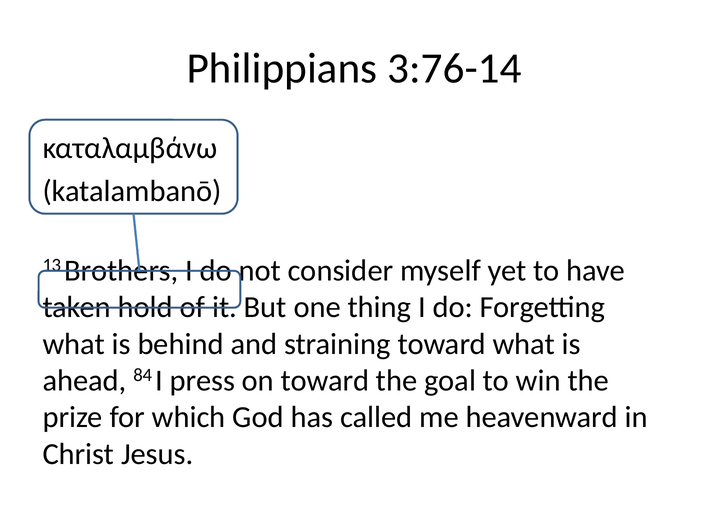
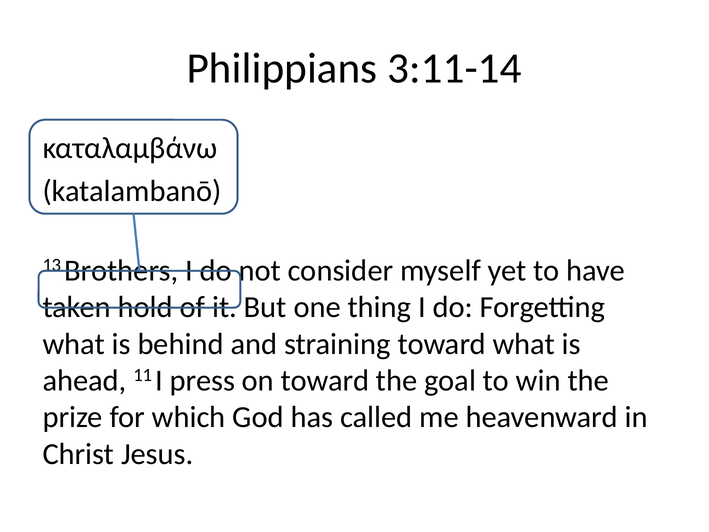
3:76-14: 3:76-14 -> 3:11-14 (454, 69)
84: 84 -> 11 (143, 375)
